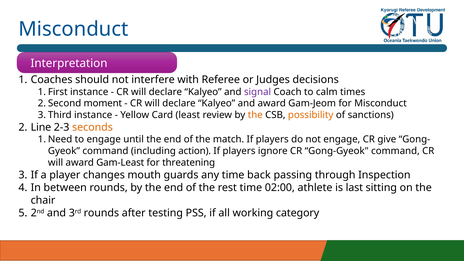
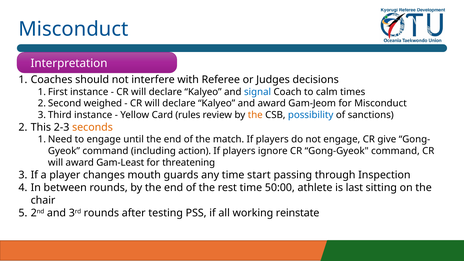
signal colour: purple -> blue (258, 92)
moment: moment -> weighed (103, 103)
least: least -> rules (188, 115)
possibility colour: orange -> blue (311, 115)
Line: Line -> This (41, 127)
back: back -> start (259, 175)
02:00: 02:00 -> 50:00 (280, 188)
category: category -> reinstate (298, 213)
